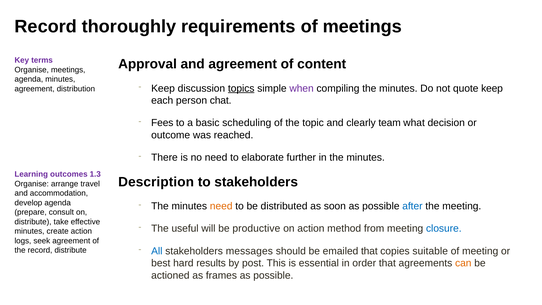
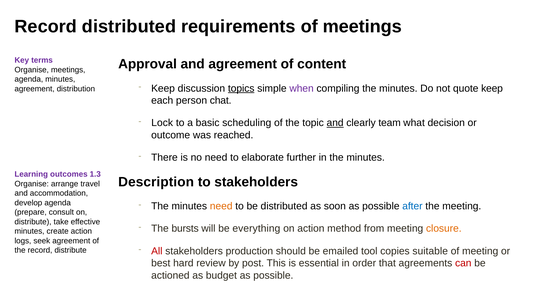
Record thoroughly: thoroughly -> distributed (129, 26)
Fees: Fees -> Lock (162, 123)
and underline: none -> present (335, 123)
useful: useful -> bursts (185, 229)
productive: productive -> everything (256, 229)
closure colour: blue -> orange (444, 229)
All colour: blue -> red (157, 251)
messages: messages -> production (249, 251)
emailed that: that -> tool (369, 251)
results: results -> review (211, 263)
can colour: orange -> red (463, 263)
frames: frames -> budget (221, 275)
